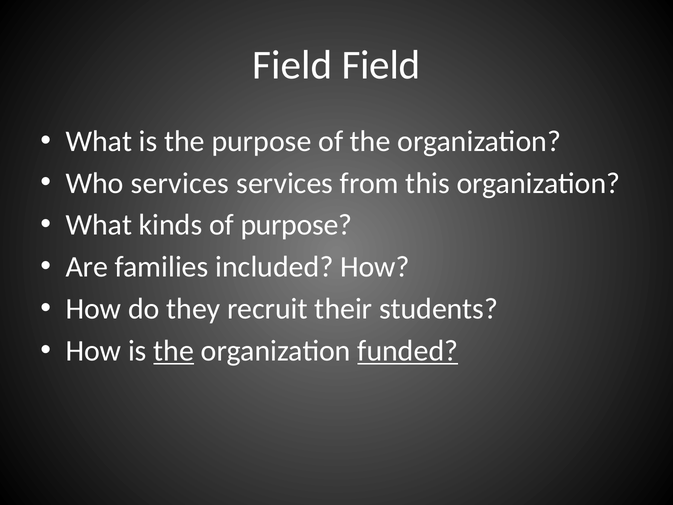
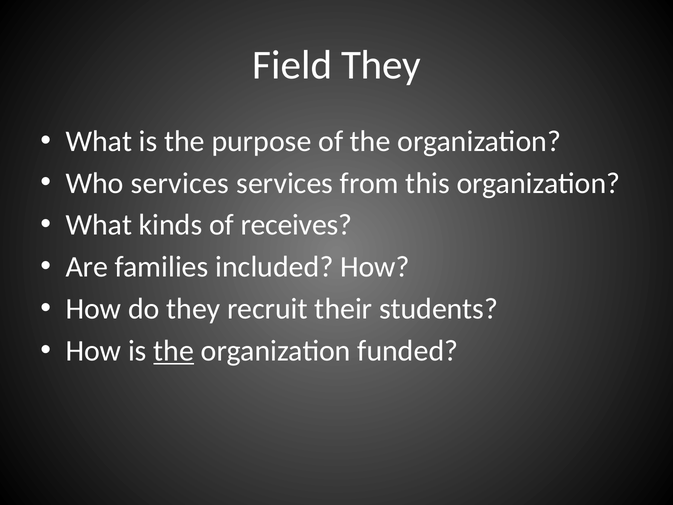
Field Field: Field -> They (381, 65)
of purpose: purpose -> receives (296, 225)
funded underline: present -> none (408, 351)
